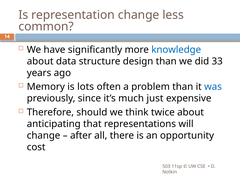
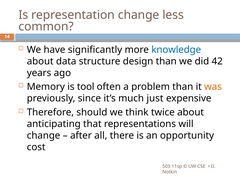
33: 33 -> 42 (217, 61)
lots: lots -> tool (86, 87)
was colour: blue -> orange (213, 87)
